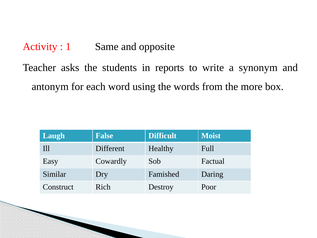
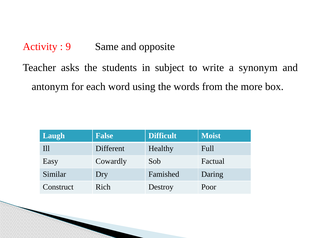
1: 1 -> 9 (68, 47)
reports: reports -> subject (170, 67)
